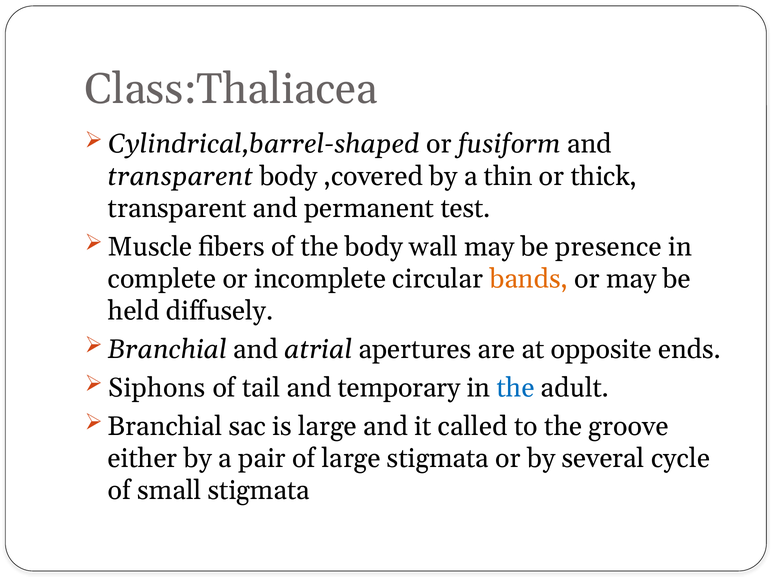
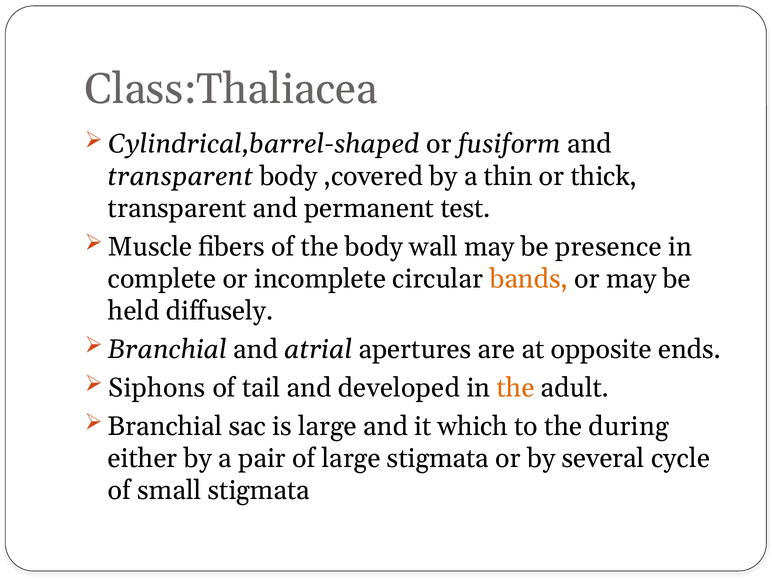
temporary: temporary -> developed (399, 388)
the colour: blue -> orange (516, 388)
called: called -> which (473, 426)
groove: groove -> during (629, 426)
